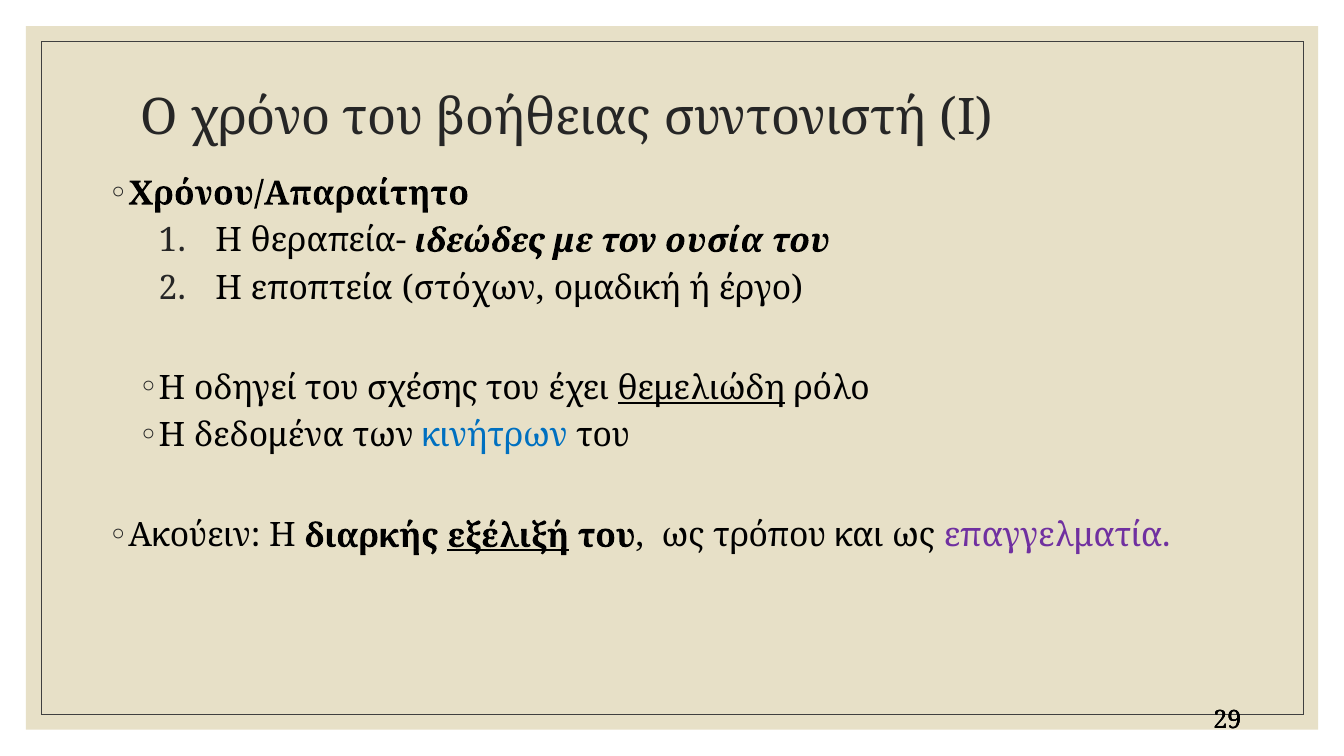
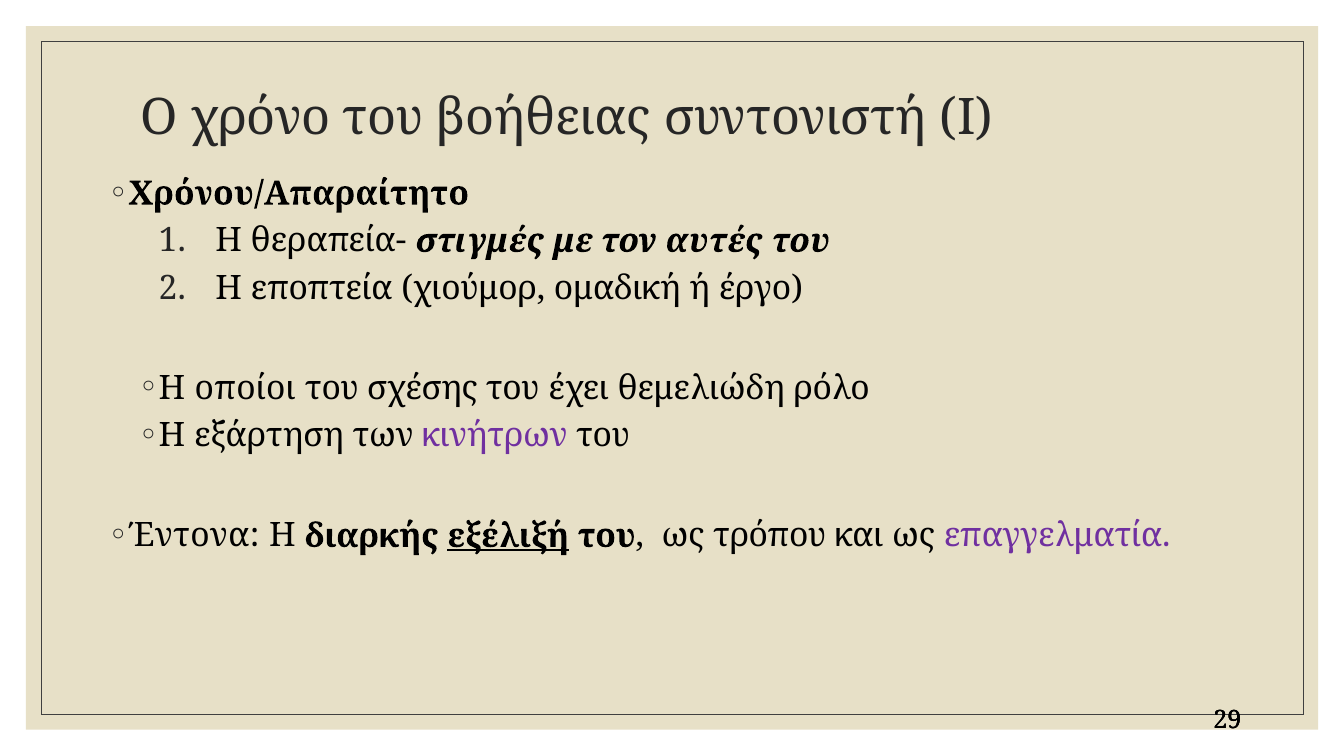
ιδεώδες: ιδεώδες -> στιγμές (480, 241)
ουσία: ουσία -> αυτές (714, 241)
στόχων: στόχων -> χιούμορ (473, 288)
οδηγεί: οδηγεί -> οποίοι (245, 388)
θεμελιώδη underline: present -> none (701, 388)
δεδομένα: δεδομένα -> εξάρτηση (269, 436)
κινήτρων colour: blue -> purple (495, 436)
Ακούειν: Ακούειν -> Έντονα (194, 536)
